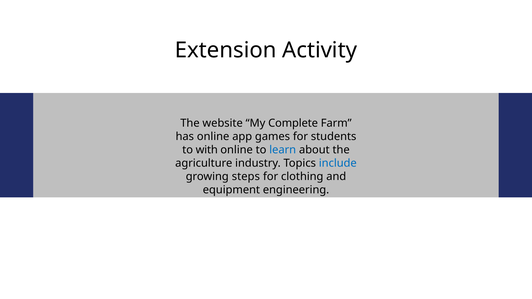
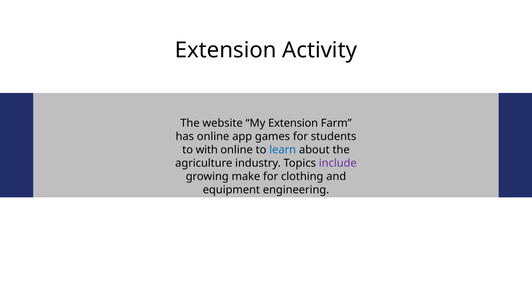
My Complete: Complete -> Extension (293, 123)
include colour: blue -> purple (338, 163)
steps: steps -> make (246, 177)
